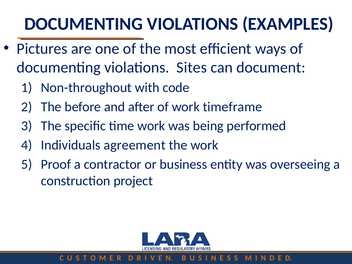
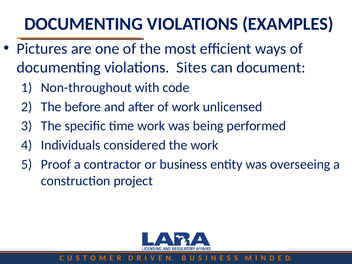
timeframe: timeframe -> unlicensed (233, 107)
agreement: agreement -> considered (135, 145)
